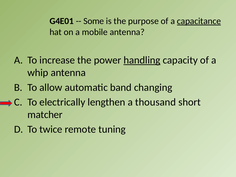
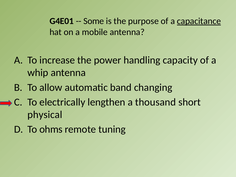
handling underline: present -> none (142, 60)
matcher: matcher -> physical (45, 115)
twice: twice -> ohms (51, 129)
